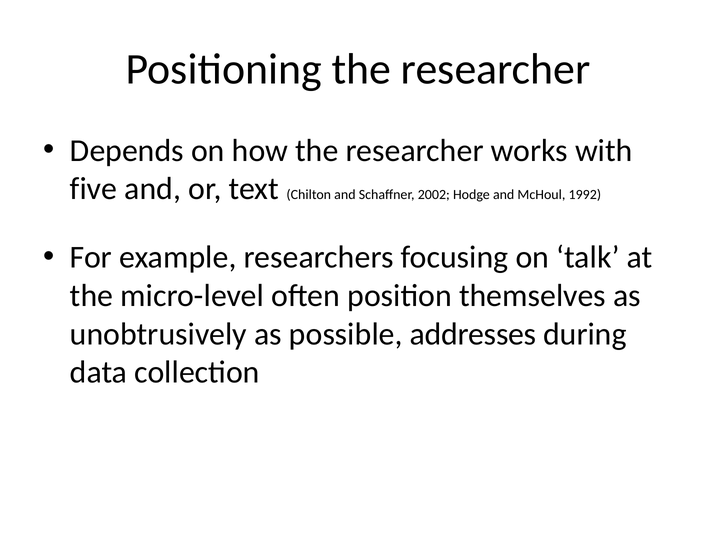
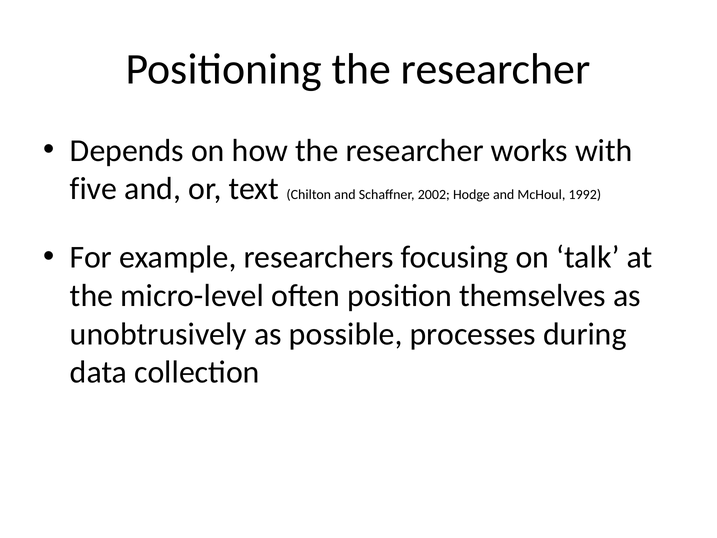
addresses: addresses -> processes (473, 334)
